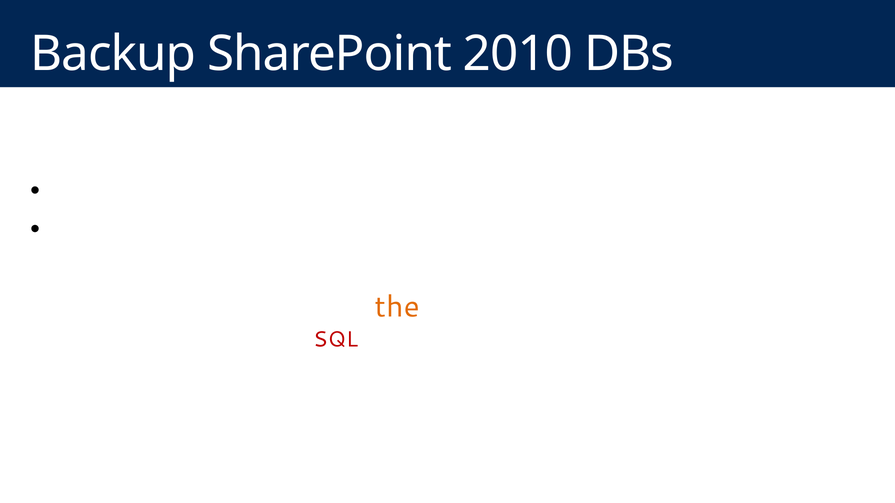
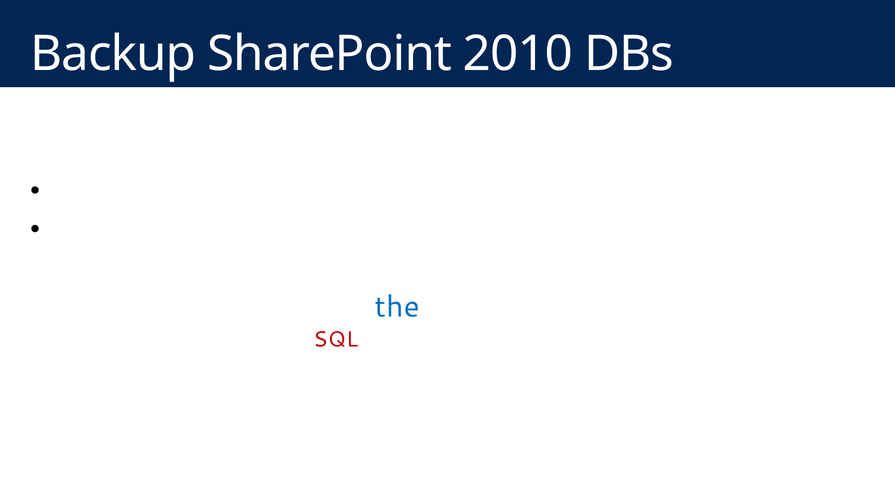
the colour: orange -> blue (397, 307)
